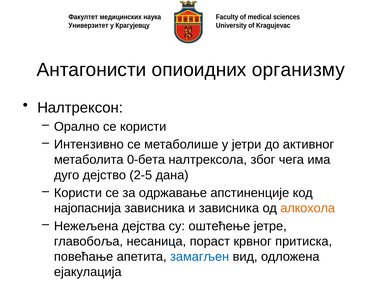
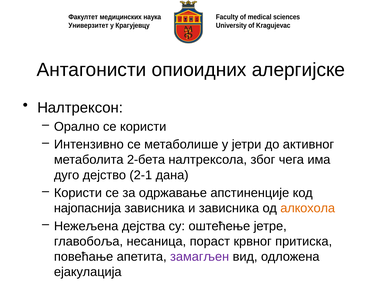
организму: организму -> алергијске (298, 70)
0-бета: 0-бета -> 2-бета (146, 159)
2-5: 2-5 -> 2-1 (141, 175)
замагљен colour: blue -> purple (200, 256)
